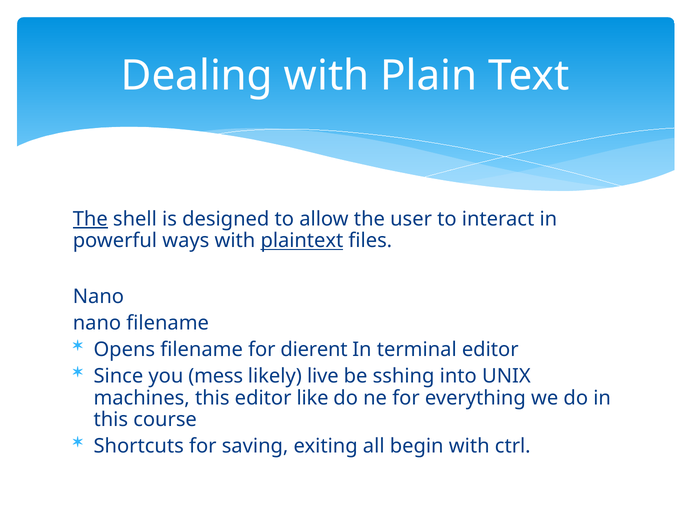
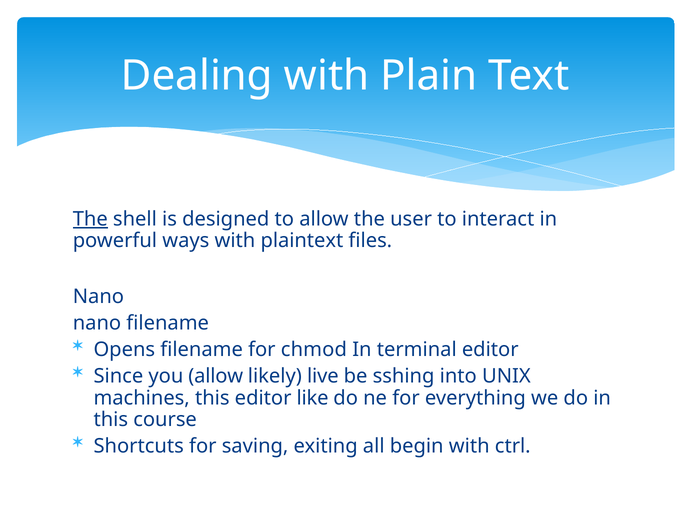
plaintext underline: present -> none (302, 241)
dierent: dierent -> chmod (314, 350)
you mess: mess -> allow (216, 376)
